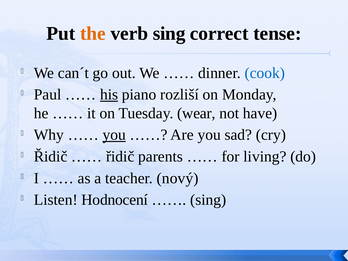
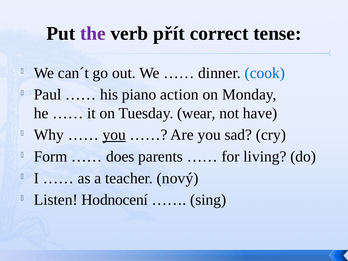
the colour: orange -> purple (93, 34)
verb sing: sing -> přít (169, 34)
his underline: present -> none (109, 95)
rozliší: rozliší -> action (179, 95)
Řidič: Řidič -> Form (51, 157)
řidič: řidič -> does (120, 157)
